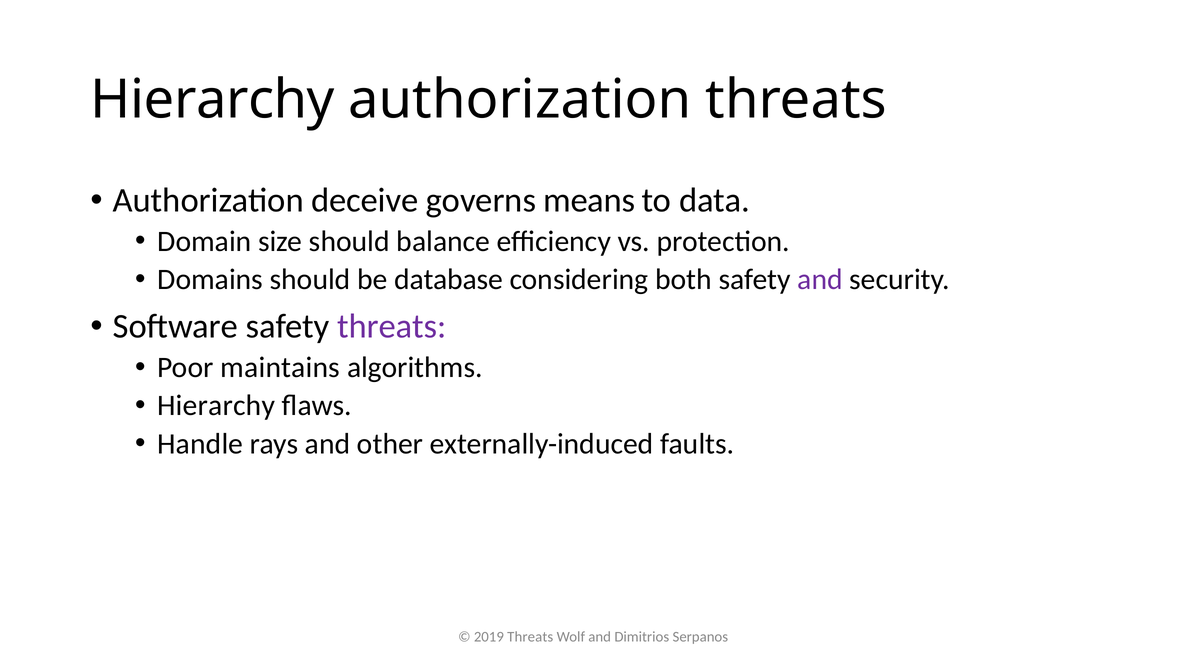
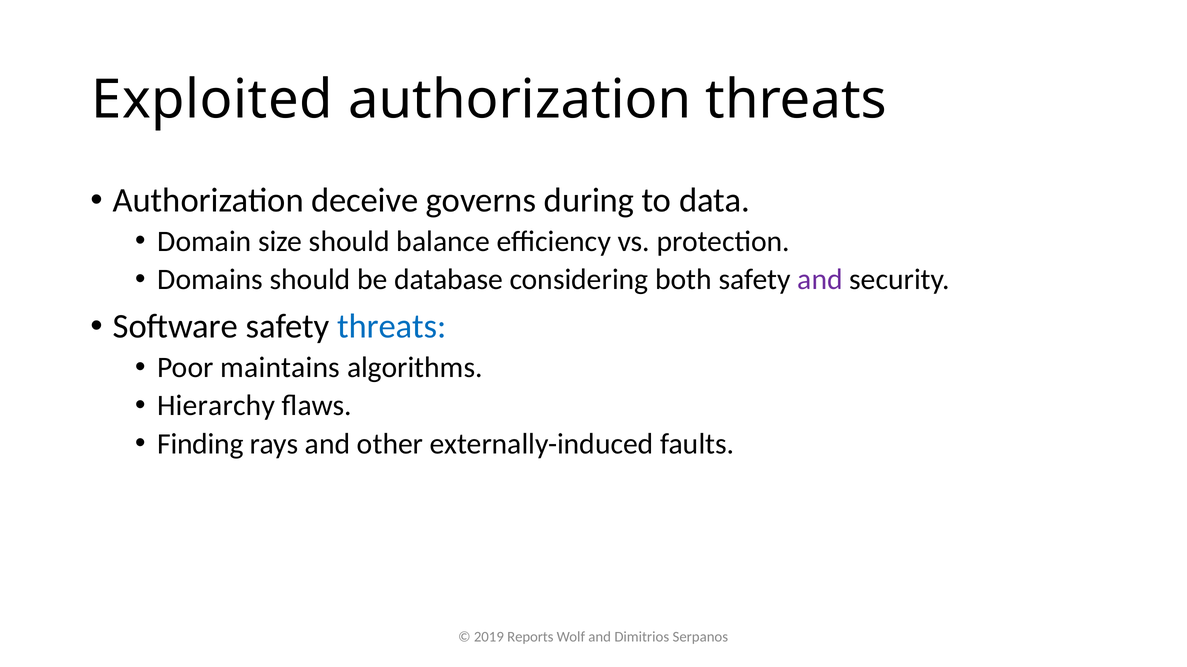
Hierarchy: Hierarchy -> Exploited (212, 100)
means: means -> during (589, 201)
threats colour: purple -> blue (392, 327)
Handle: Handle -> Finding (200, 444)
2019 Threats: Threats -> Reports (530, 637)
